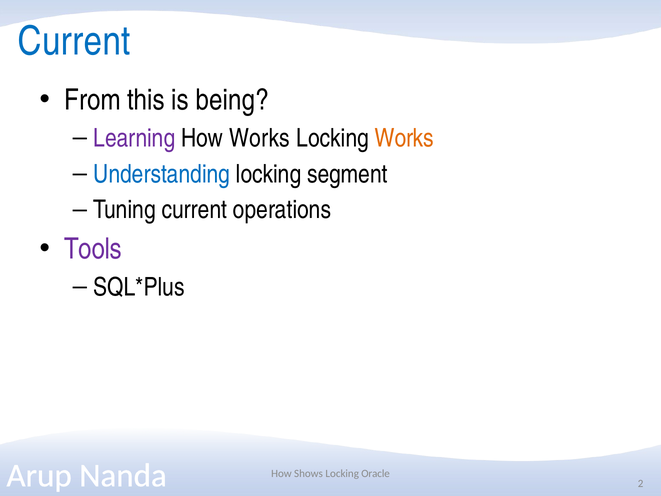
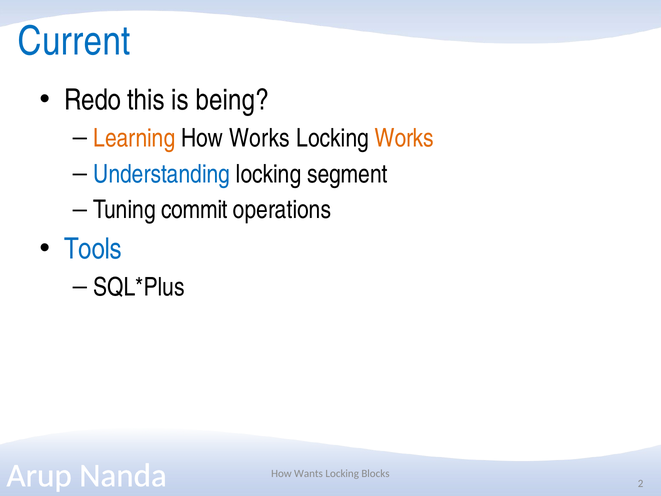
From: From -> Redo (93, 100)
Learning colour: purple -> orange (134, 138)
Tuning current: current -> commit (194, 210)
Tools colour: purple -> blue (93, 249)
Shows: Shows -> Wants (309, 473)
Oracle: Oracle -> Blocks (375, 473)
